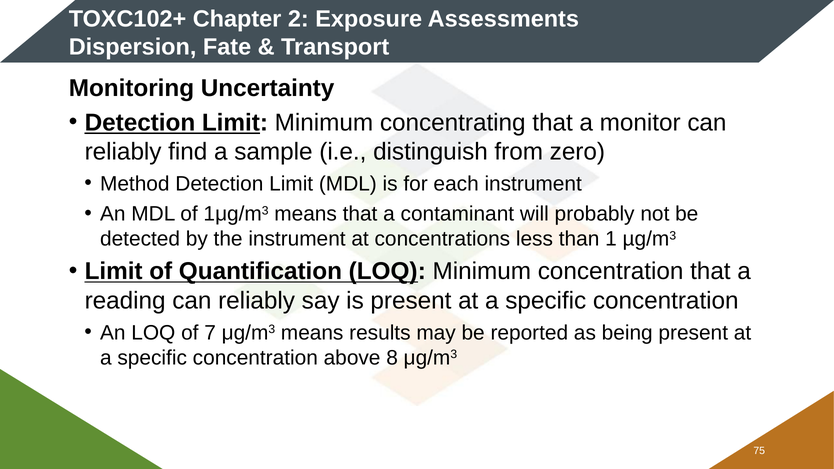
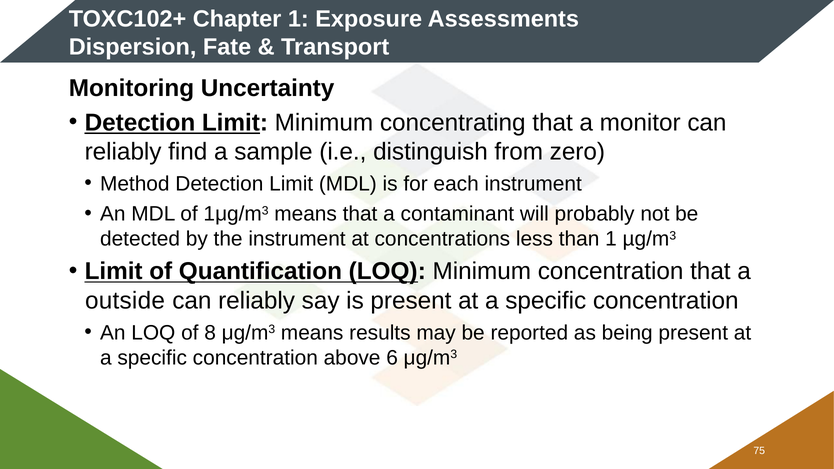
Chapter 2: 2 -> 1 (298, 19)
reading: reading -> outside (125, 301)
7: 7 -> 8 (210, 333)
8: 8 -> 6 (392, 358)
